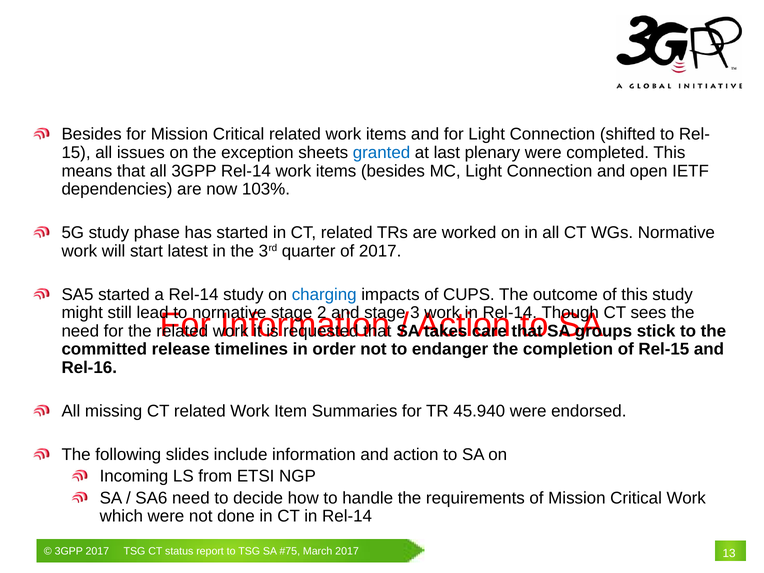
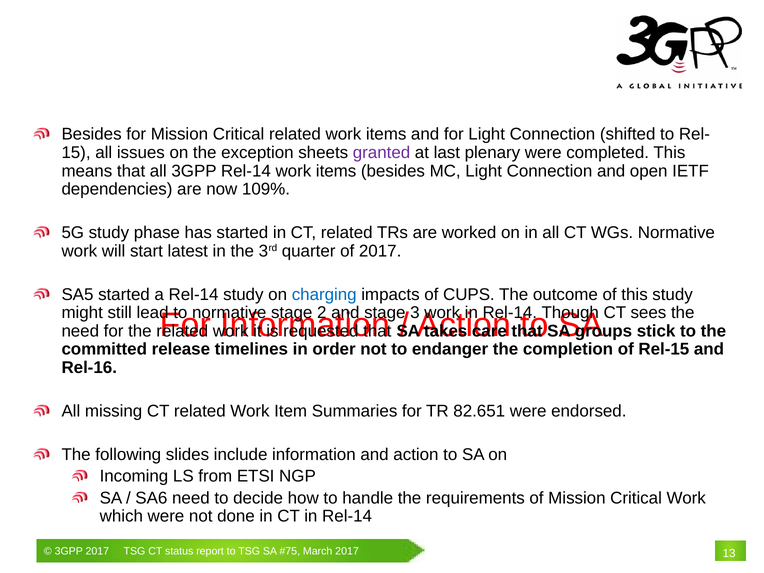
granted colour: blue -> purple (382, 153)
103%: 103% -> 109% (266, 189)
45.940: 45.940 -> 82.651 (479, 411)
